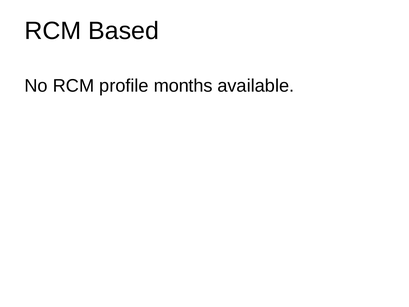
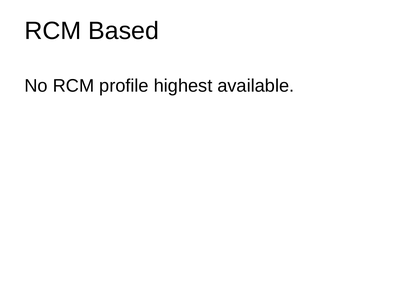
months: months -> highest (183, 86)
